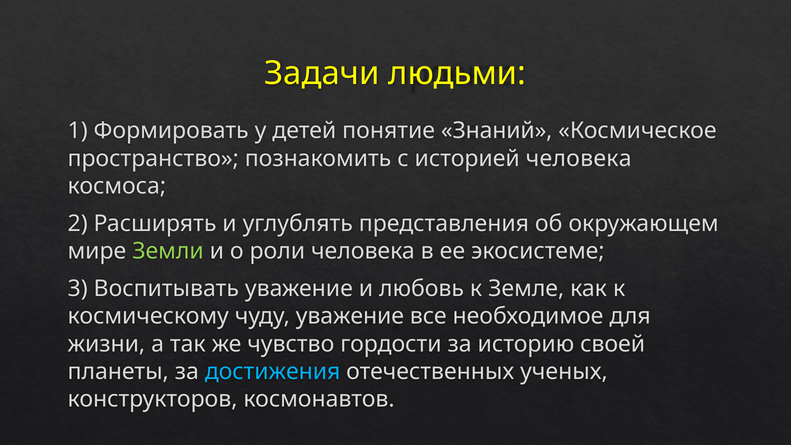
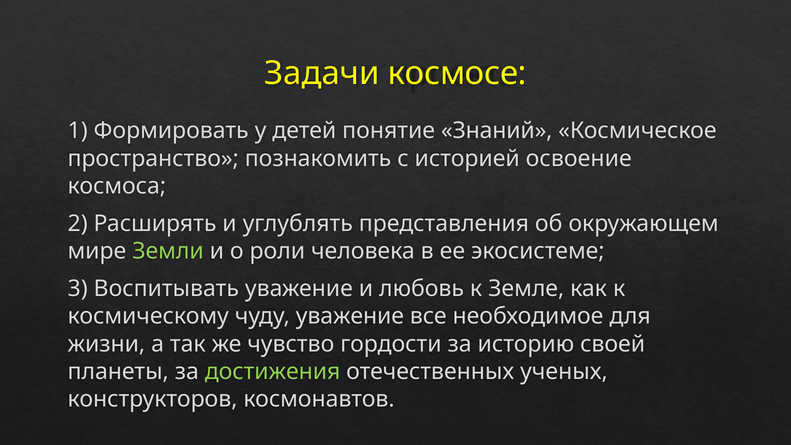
людьми: людьми -> космосе (457, 73)
историей человека: человека -> освоение (579, 159)
достижения colour: light blue -> light green (273, 372)
